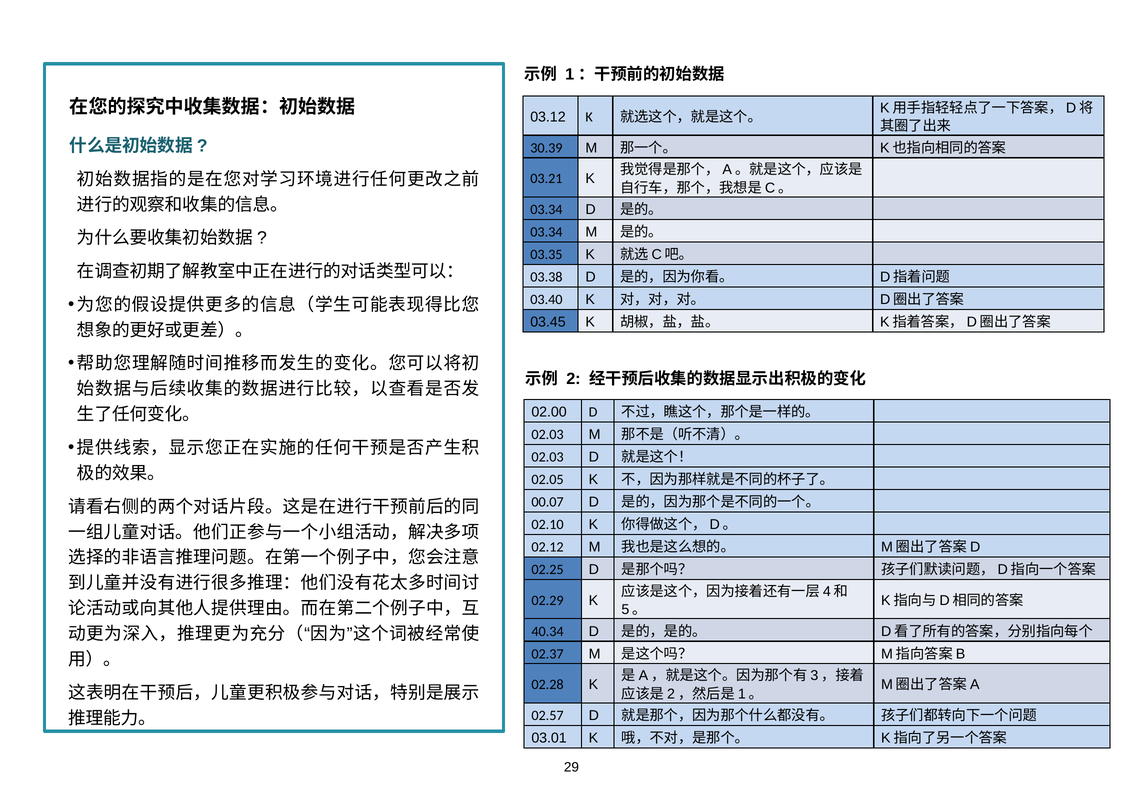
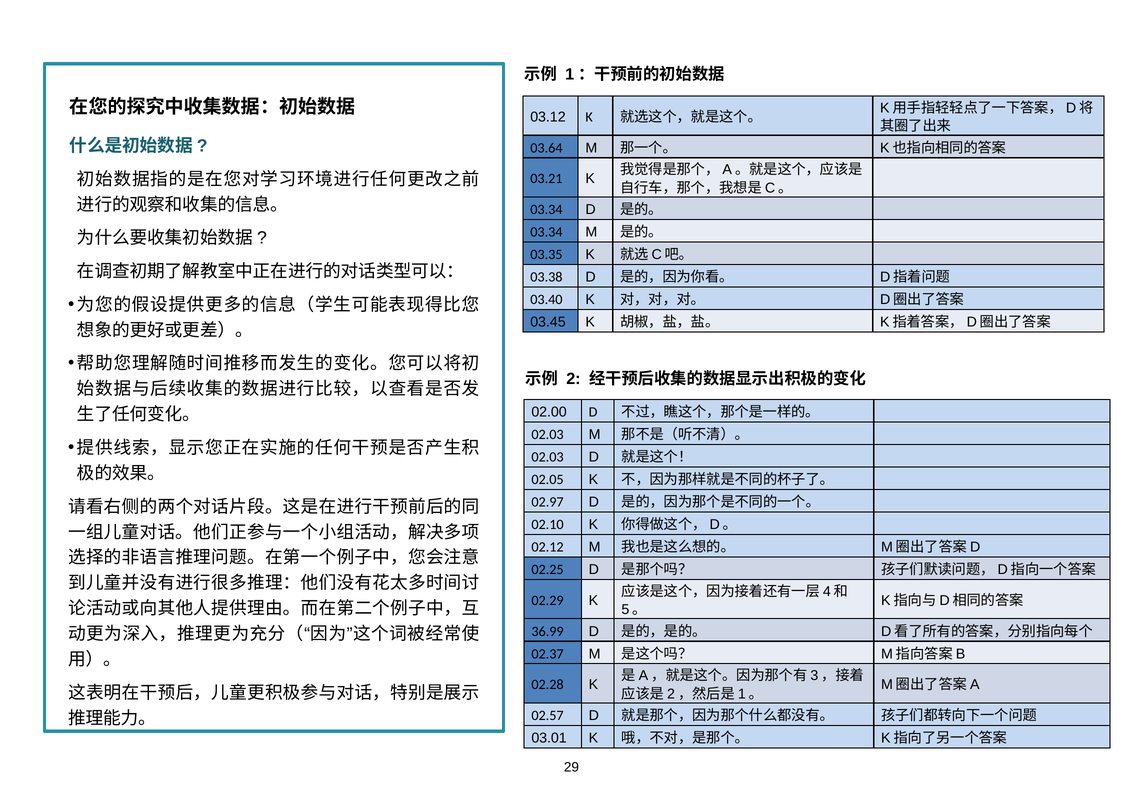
30.39: 30.39 -> 03.64 (546, 148)
00.07: 00.07 -> 02.97 (548, 502)
40.34: 40.34 -> 36.99 (548, 631)
